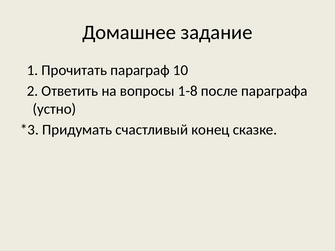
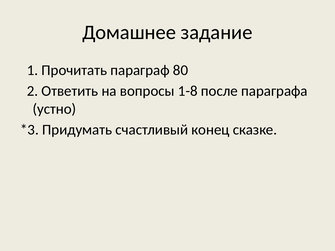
10: 10 -> 80 (181, 70)
